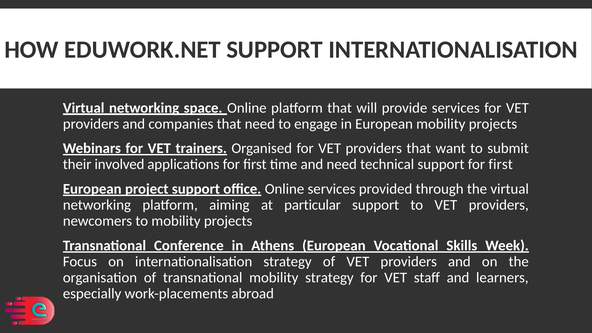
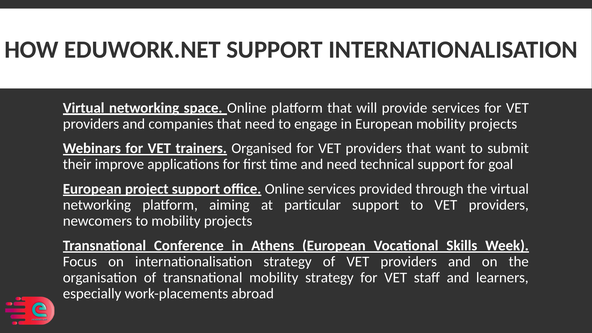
involved: involved -> improve (119, 164)
support for first: first -> goal (501, 164)
